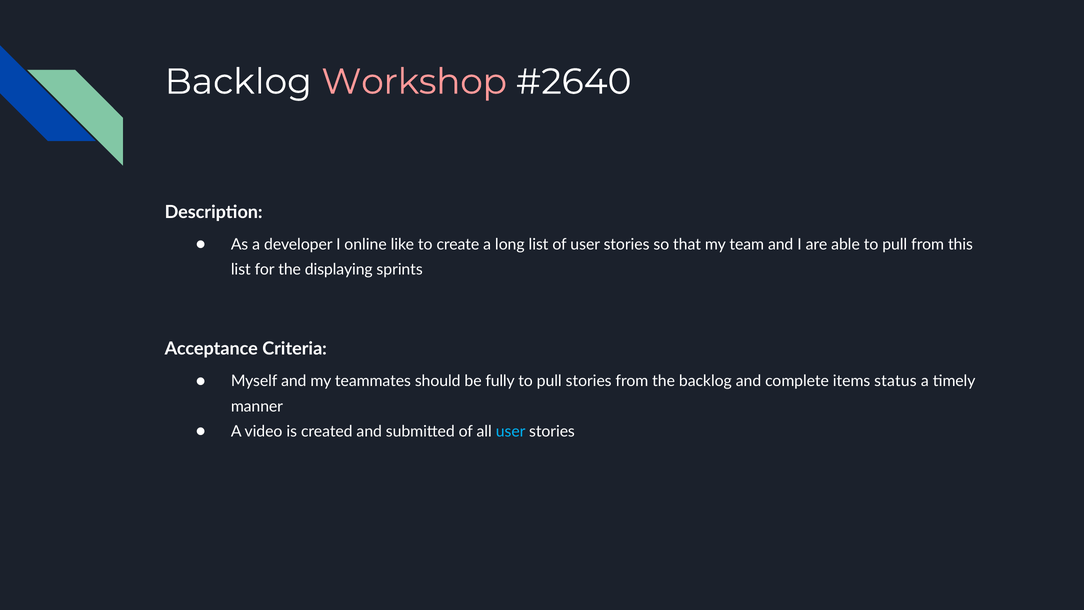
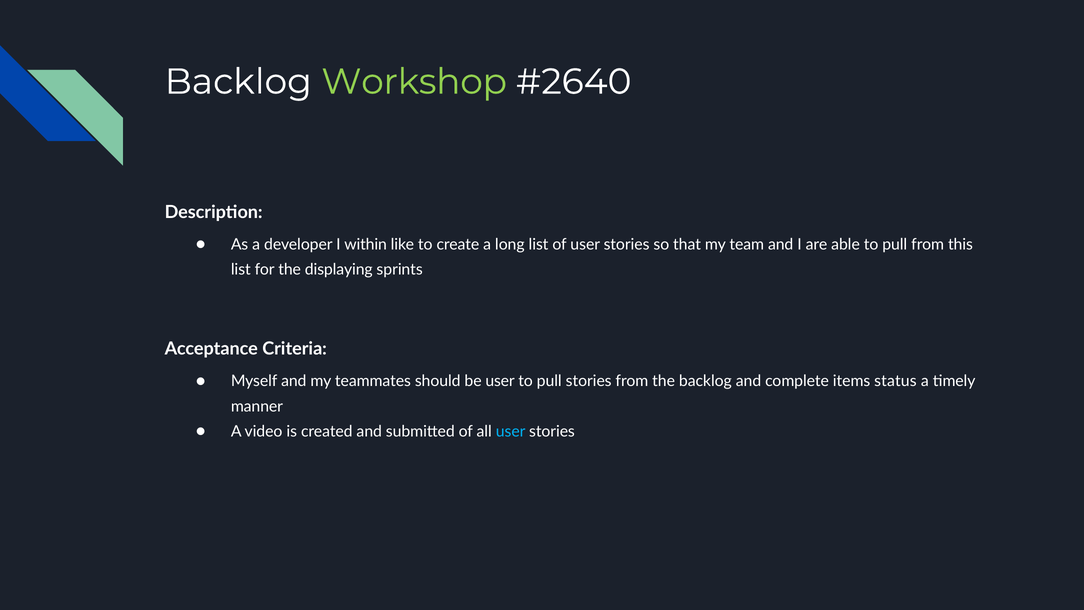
Workshop colour: pink -> light green (414, 82)
online: online -> within (366, 244)
be fully: fully -> user (500, 381)
